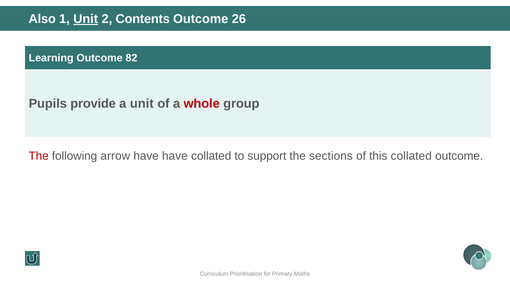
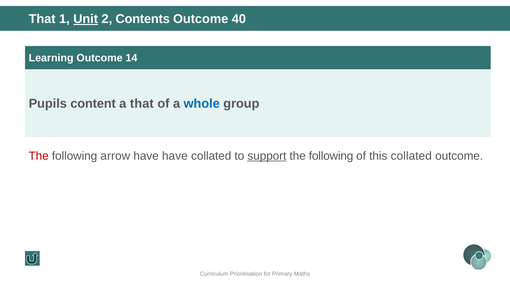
Also: Also -> That (42, 19)
26: 26 -> 40 (239, 19)
82: 82 -> 14 (131, 58)
provide: provide -> content (93, 104)
a unit: unit -> that (142, 104)
whole colour: red -> blue (202, 104)
support underline: none -> present (267, 156)
sections: sections -> following (331, 156)
